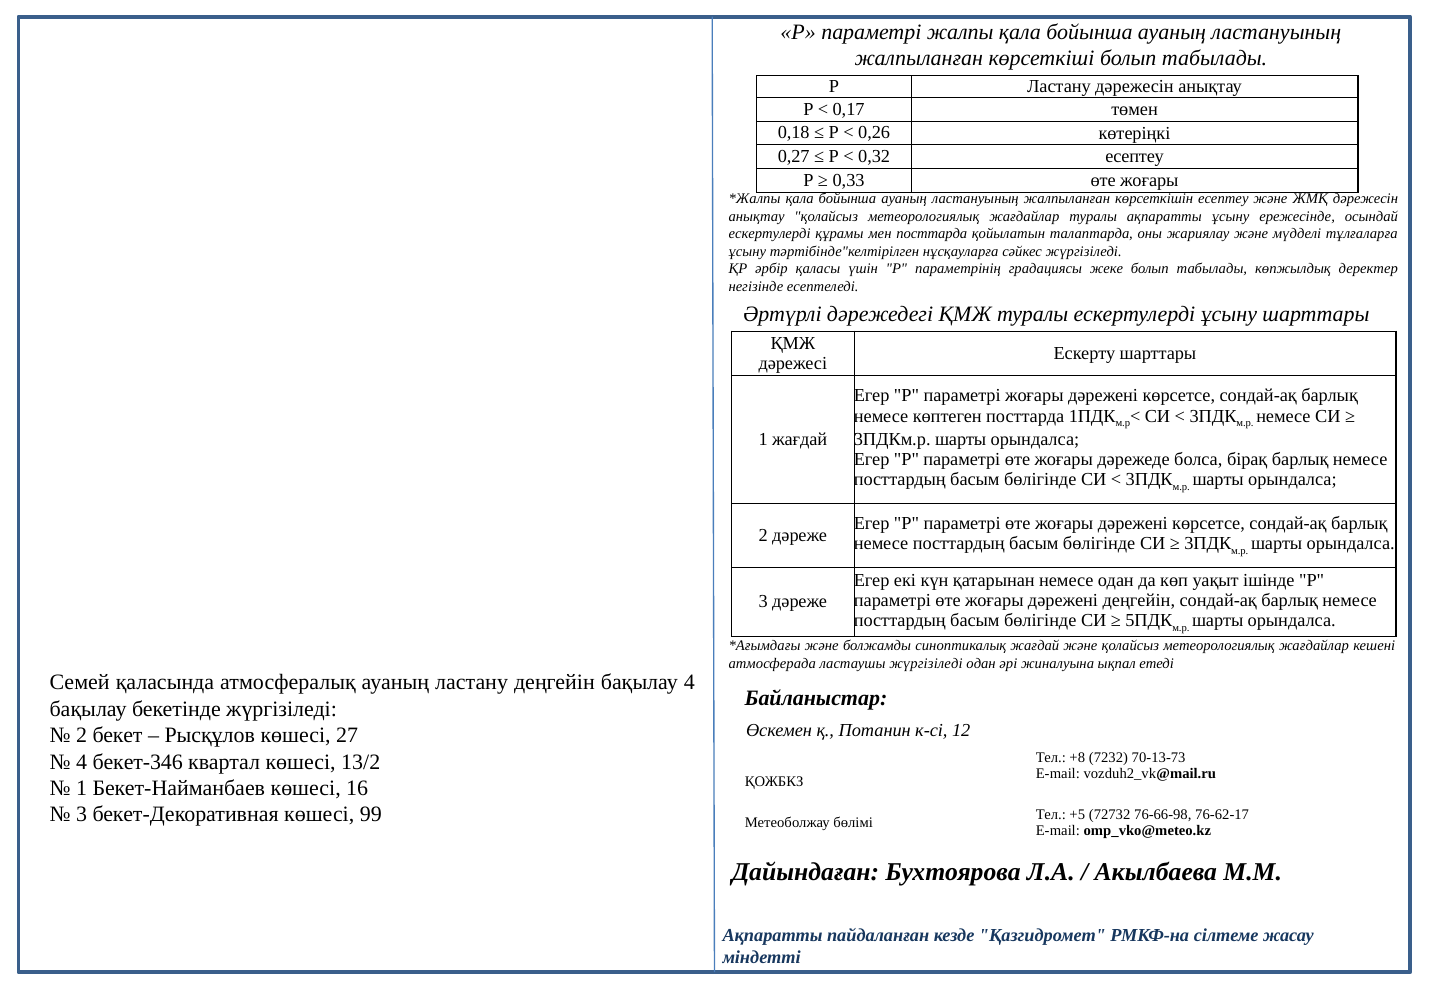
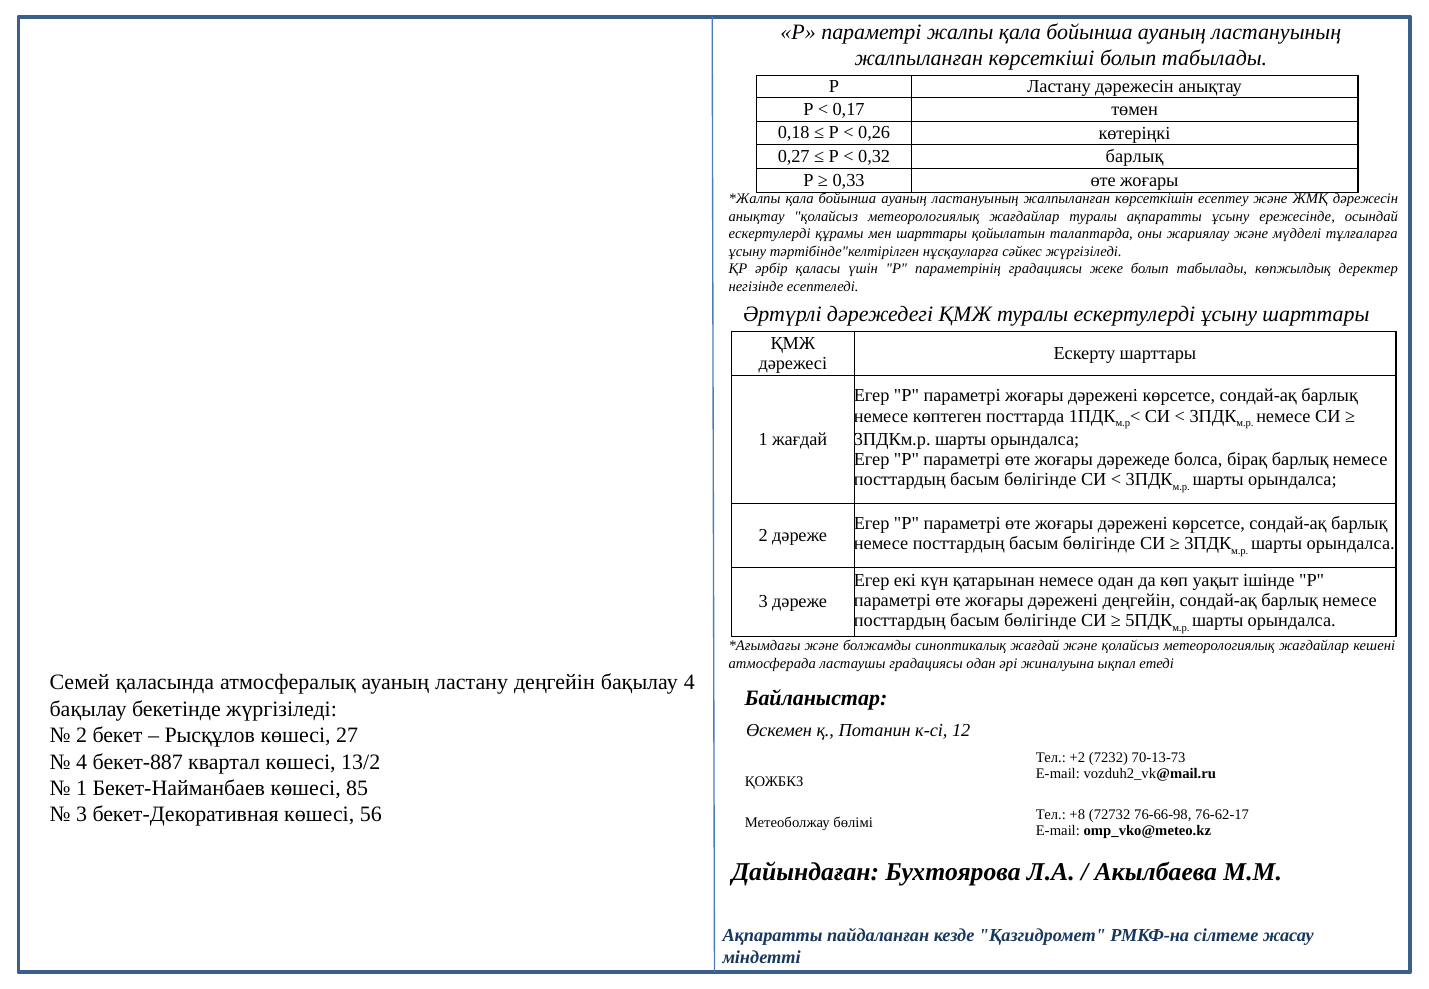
0,32 есептеу: есептеу -> барлық (1134, 157)
мен посттарда: посттарда -> шарттары (932, 234)
ластаушы жүргізіледі: жүргізіледі -> градациясы (926, 663)
+8: +8 -> +2 (1077, 758)
бекет-346: бекет-346 -> бекет-887 (138, 762)
16: 16 -> 85 (357, 788)
99: 99 -> 56 (371, 815)
+5: +5 -> +8 (1077, 815)
